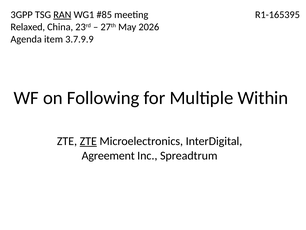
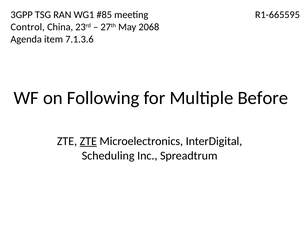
RAN underline: present -> none (62, 15)
R1-165395: R1-165395 -> R1-665595 (277, 15)
Relaxed: Relaxed -> Control (28, 27)
2026: 2026 -> 2068 (149, 27)
3.7.9.9: 3.7.9.9 -> 7.1.3.6 (79, 39)
Within: Within -> Before (263, 98)
Agreement: Agreement -> Scheduling (108, 155)
